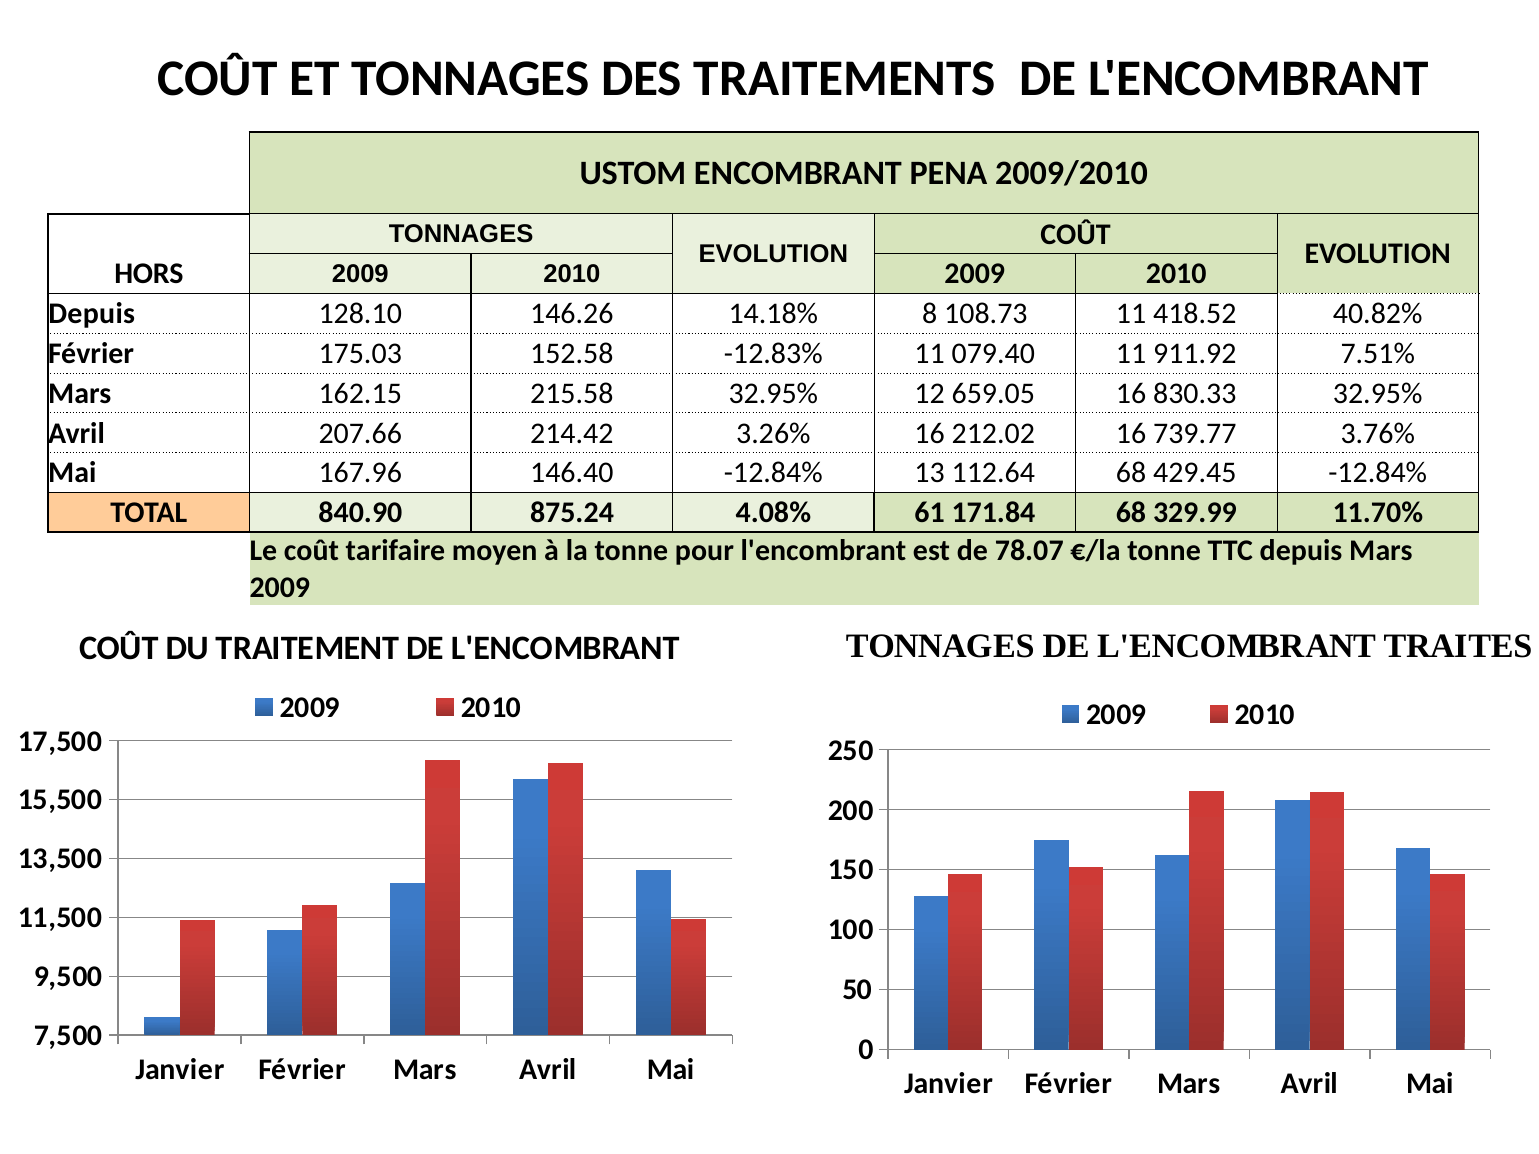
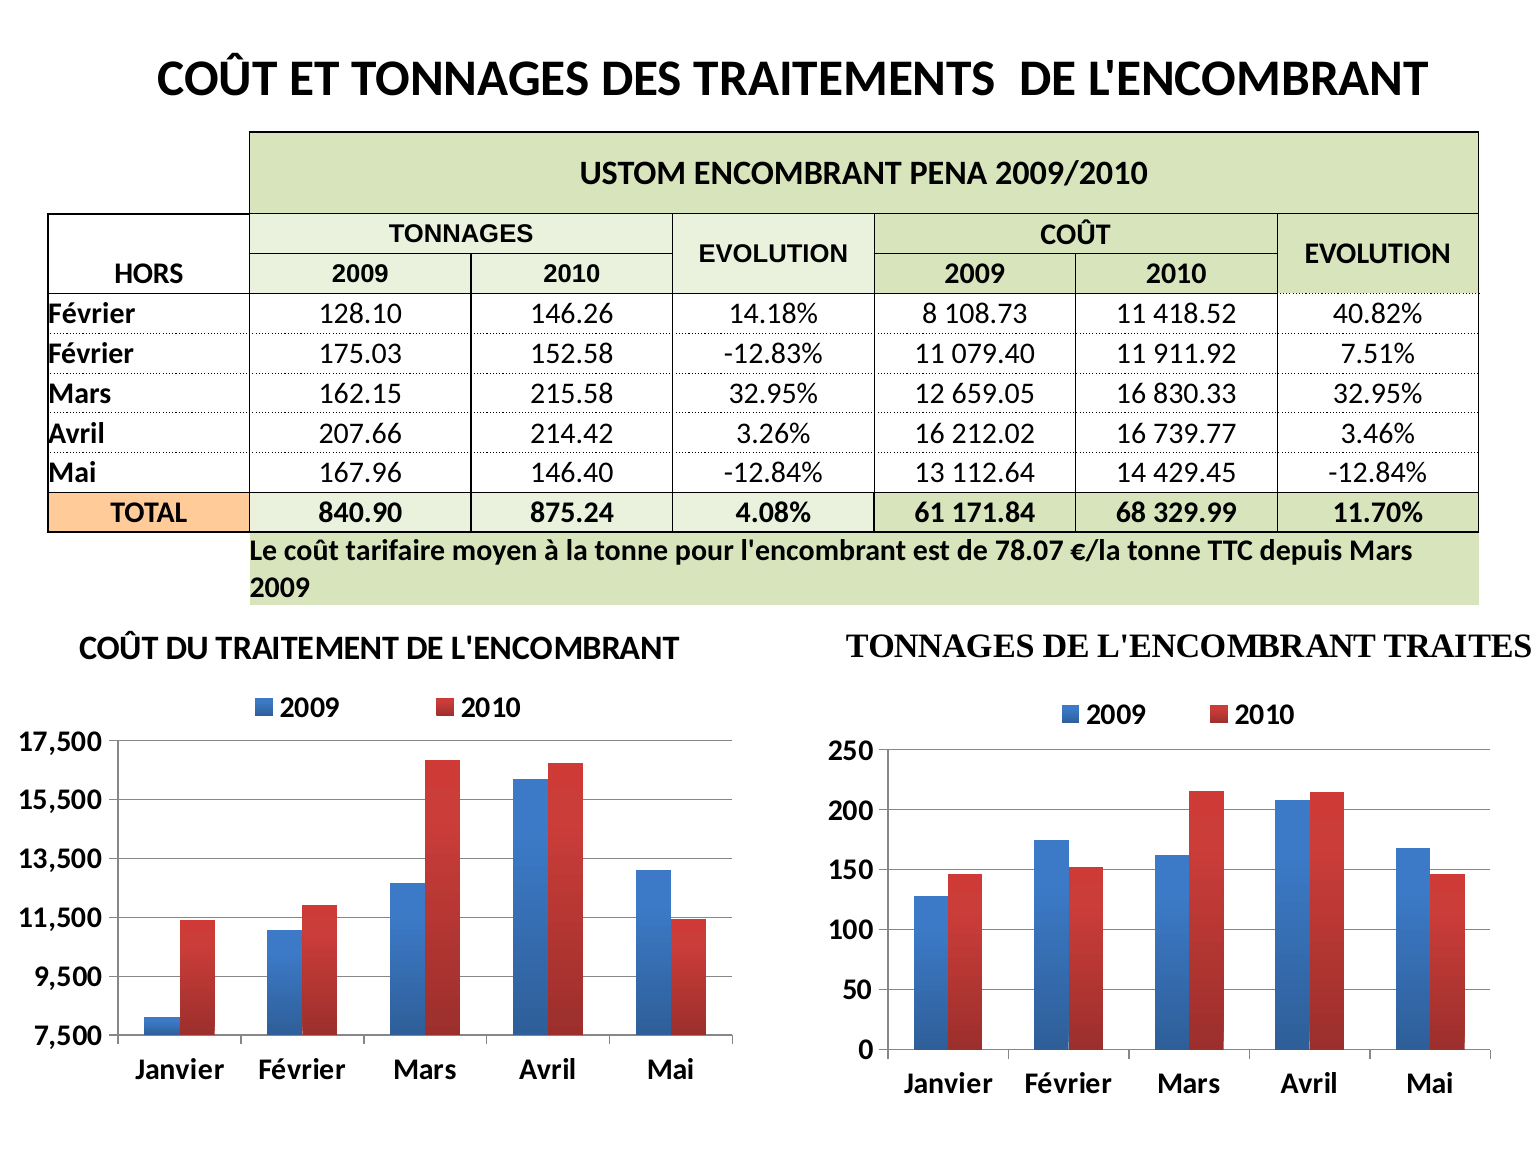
Depuis: Depuis -> Février (92, 314)
3.76%: 3.76% -> 3.46% (1378, 433)
112.64 68: 68 -> 14 (1131, 473)
